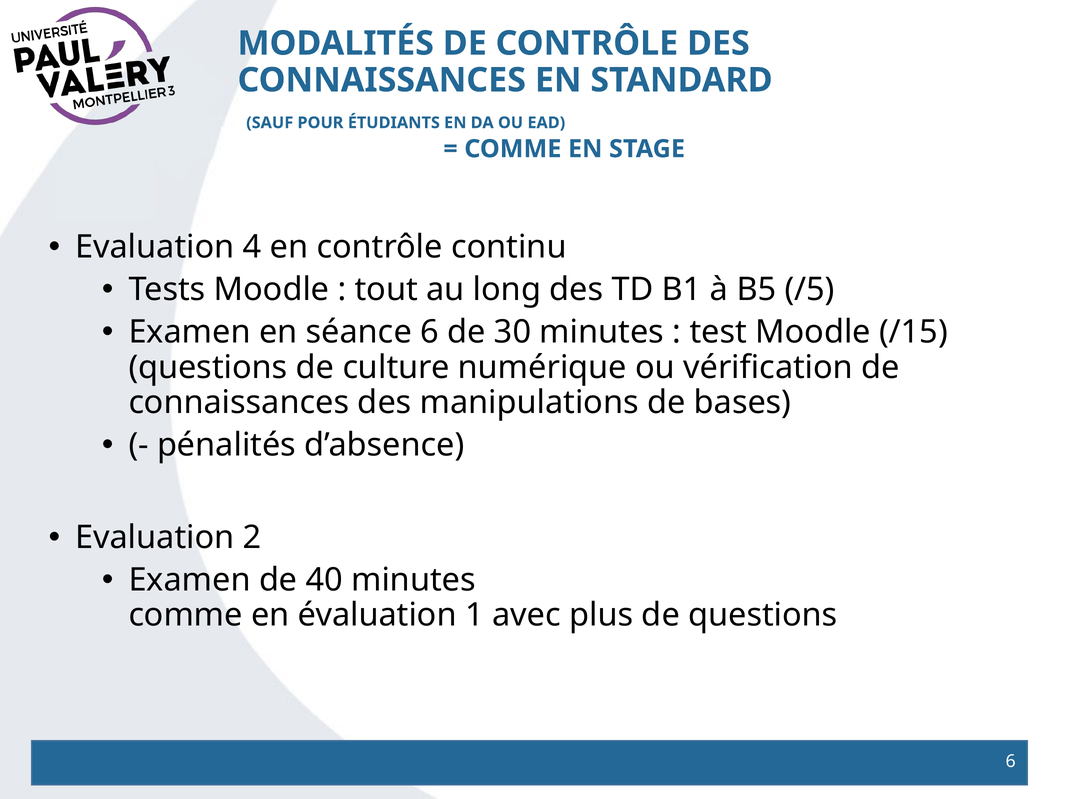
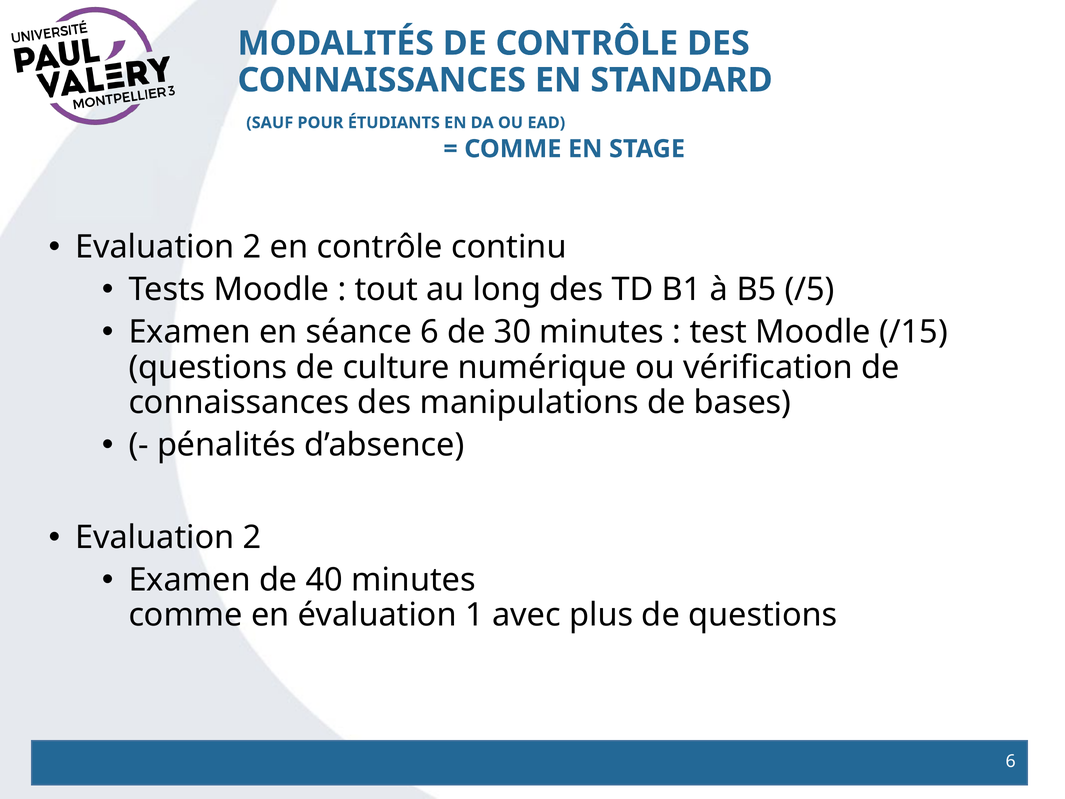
4: 4 -> 2 (252, 247)
